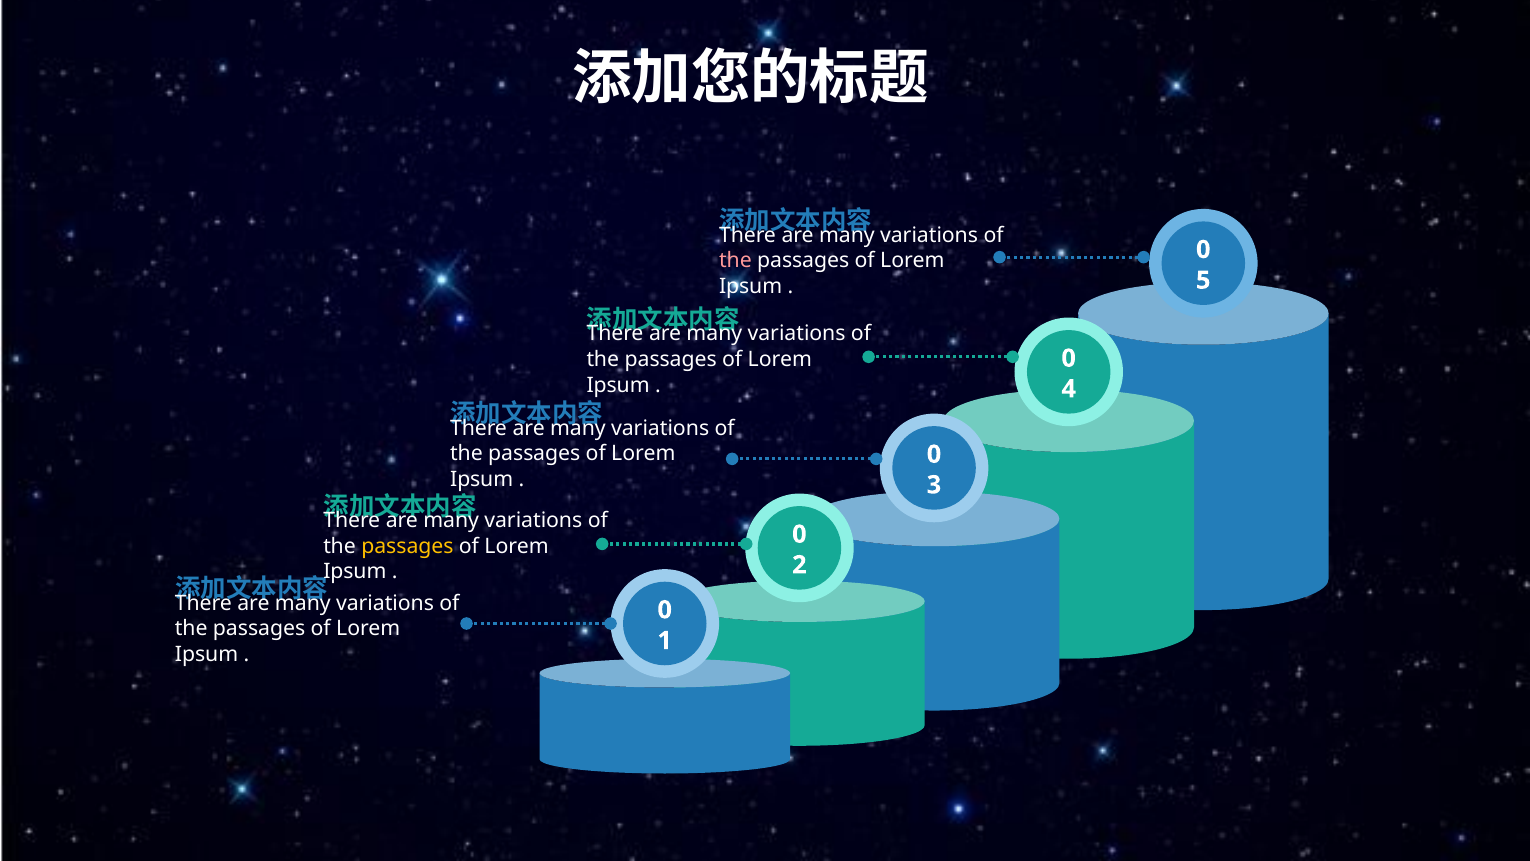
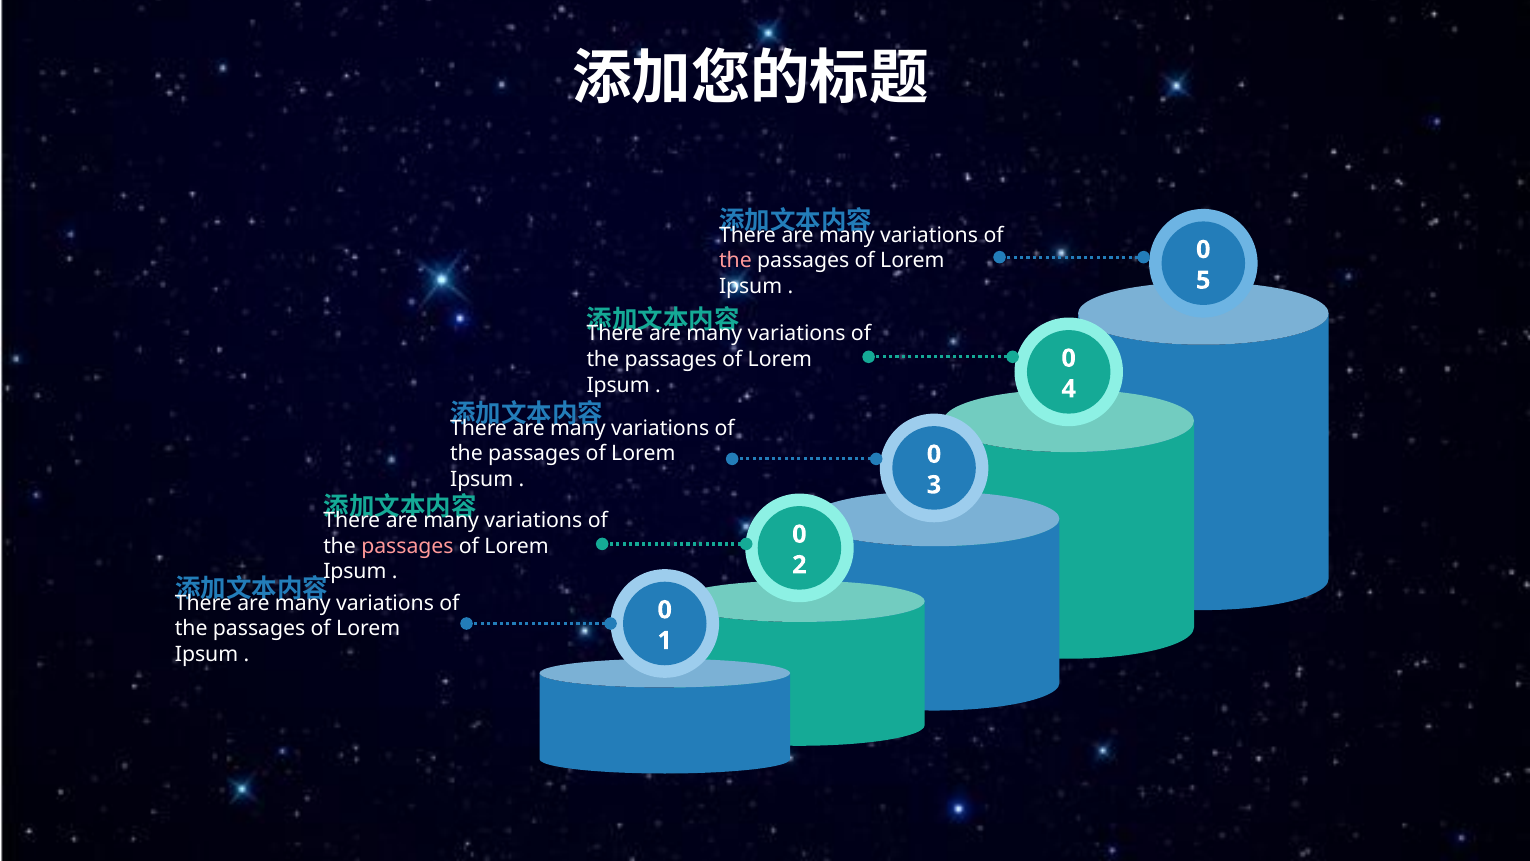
passages colour: yellow -> pink (407, 546)
